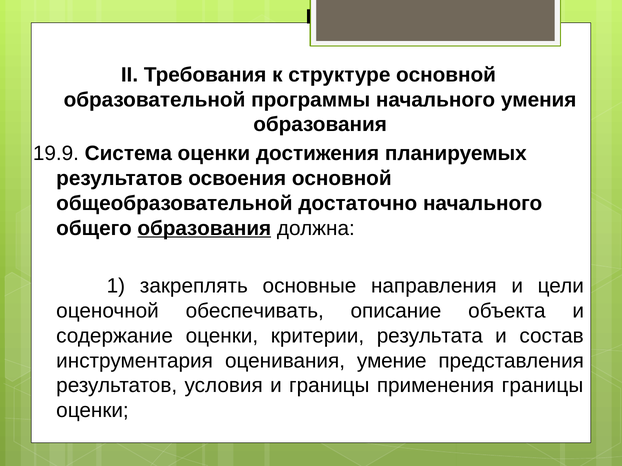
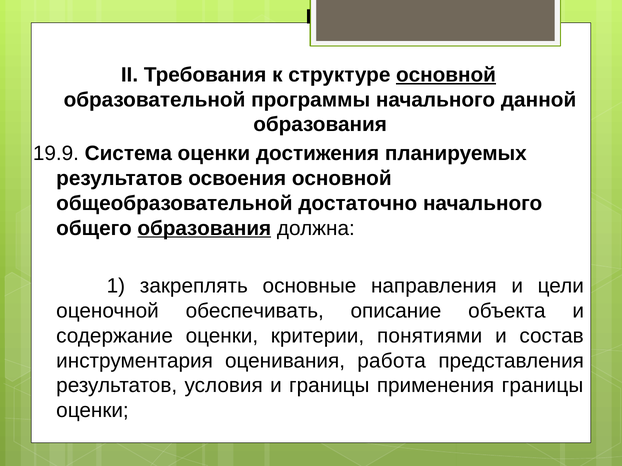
основной underline: none -> present (446, 75)
умения: умения -> данной (539, 100)
результата: результата -> понятиями (430, 336)
умение: умение -> работа (392, 361)
